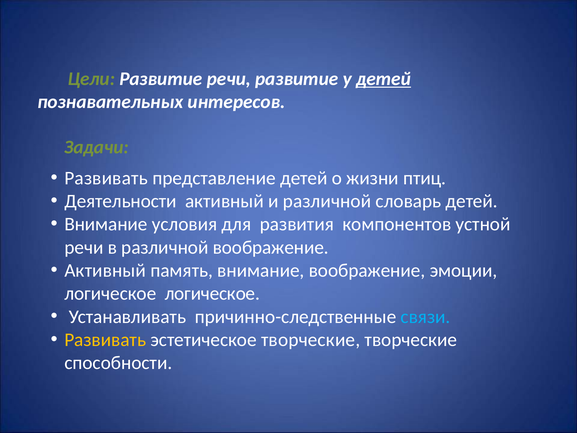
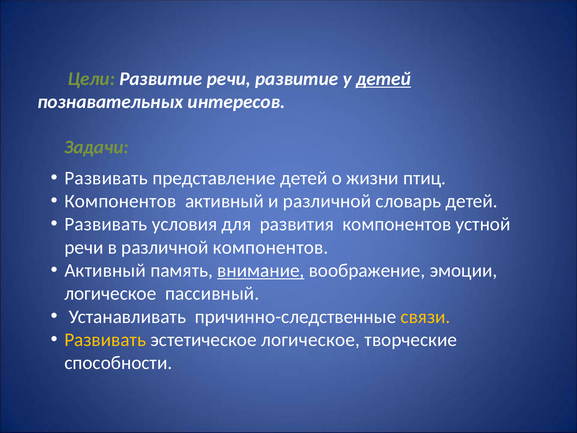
Деятельности: Деятельности -> Компонентов (120, 201)
Внимание: Внимание -> Развивать (106, 224)
различной воображение: воображение -> компонентов (271, 247)
внимание underline: none -> present (261, 270)
логическое логическое: логическое -> пассивный (212, 293)
связи colour: light blue -> yellow (425, 316)
эстетическое творческие: творческие -> логическое (311, 340)
